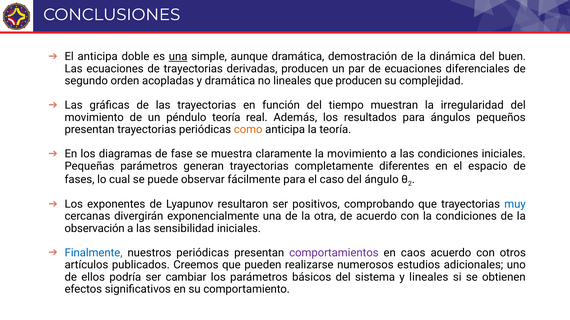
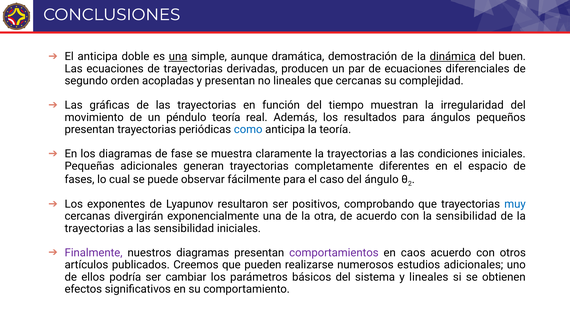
dinámica underline: none -> present (453, 57)
y dramática: dramática -> presentan (230, 81)
que producen: producen -> cercanas (359, 81)
como colour: orange -> blue (248, 130)
claramente la movimiento: movimiento -> trayectorias (357, 154)
Pequeñas parámetros: parámetros -> adicionales (149, 166)
la condiciones: condiciones -> sensibilidad (466, 217)
observación: observación -> trayectorias (95, 229)
Finalmente colour: blue -> purple (94, 253)
nuestros periódicas: periódicas -> diagramas (203, 253)
